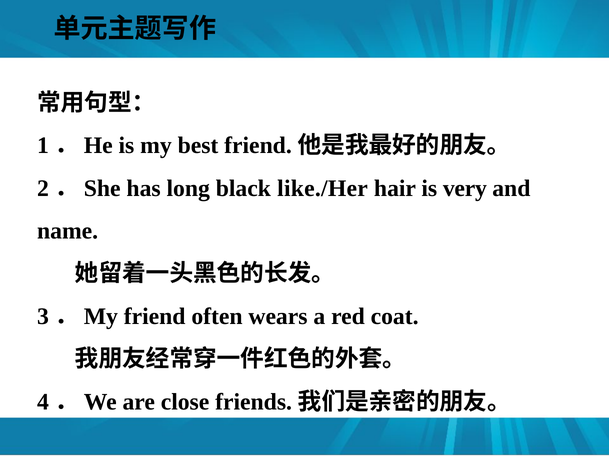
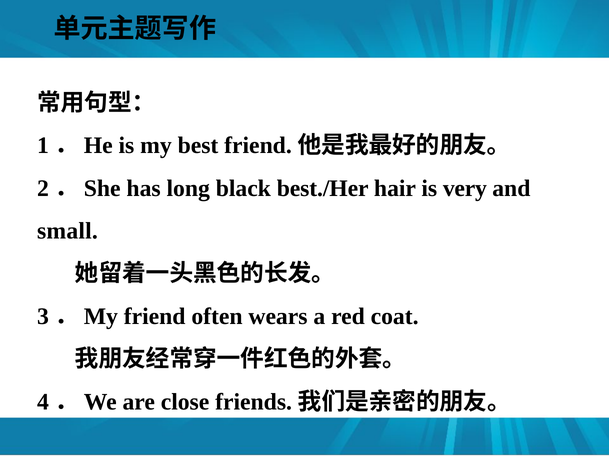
like./Her: like./Her -> best./Her (323, 188)
name: name -> small (67, 231)
